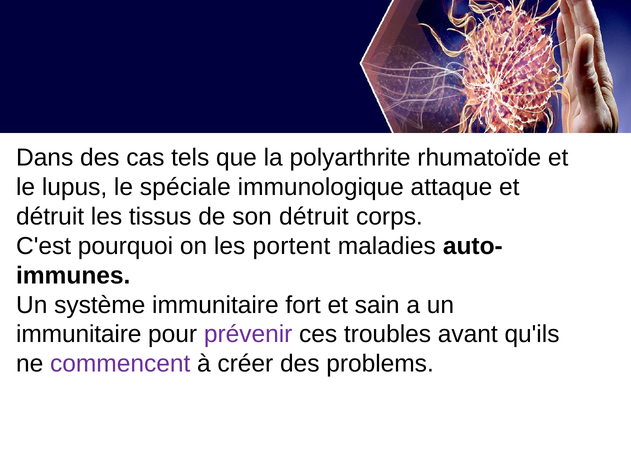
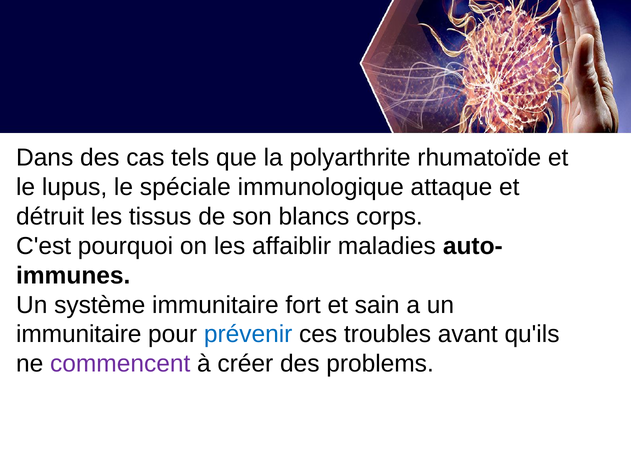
son détruit: détruit -> blancs (314, 217)
portent: portent -> affaiblir (292, 246)
prévenir colour: purple -> blue (248, 335)
